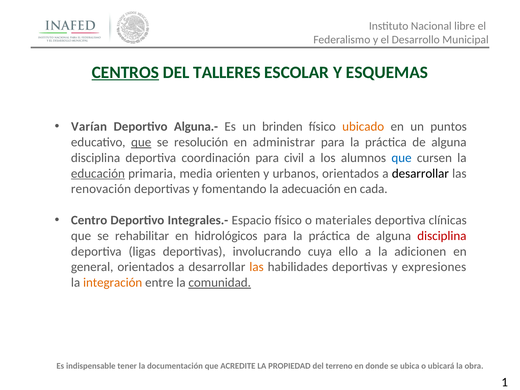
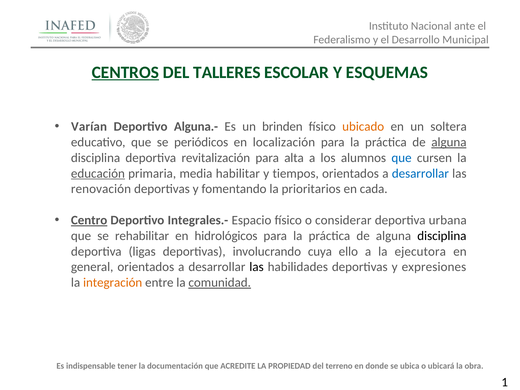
libre: libre -> ante (465, 26)
puntos: puntos -> soltera (449, 127)
que underline: present -> none (141, 142)
resolución: resolución -> periódicos (201, 142)
administrar: administrar -> localización (284, 142)
alguna underline: none -> present (449, 142)
coordinación: coordinación -> revitalización (216, 158)
civil: civil -> alta (294, 158)
orienten: orienten -> habilitar (238, 173)
urbanos: urbanos -> tiempos (296, 173)
desarrollar colour: black -> blue (420, 173)
adecuación: adecuación -> prioritarios (311, 189)
Centro underline: none -> present (89, 220)
materiales: materiales -> considerar (343, 220)
clínicas: clínicas -> urbana (448, 220)
disciplina colour: red -> black (442, 236)
adicionen: adicionen -> ejecutora (420, 251)
las colour: orange -> black (257, 267)
